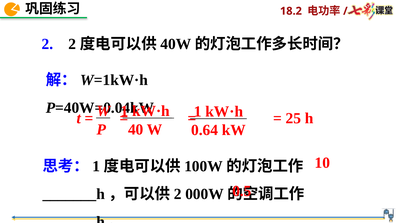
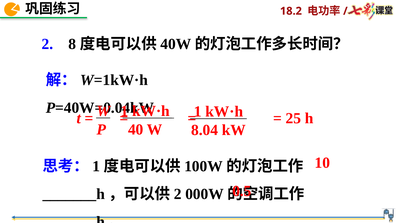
2 2: 2 -> 8 (72, 44)
0.64: 0.64 -> 8.04 (205, 130)
